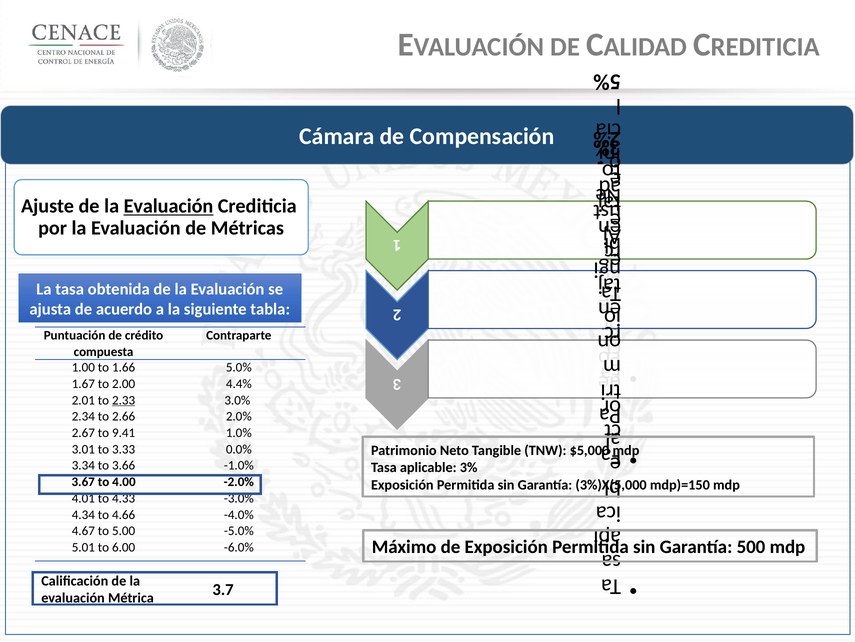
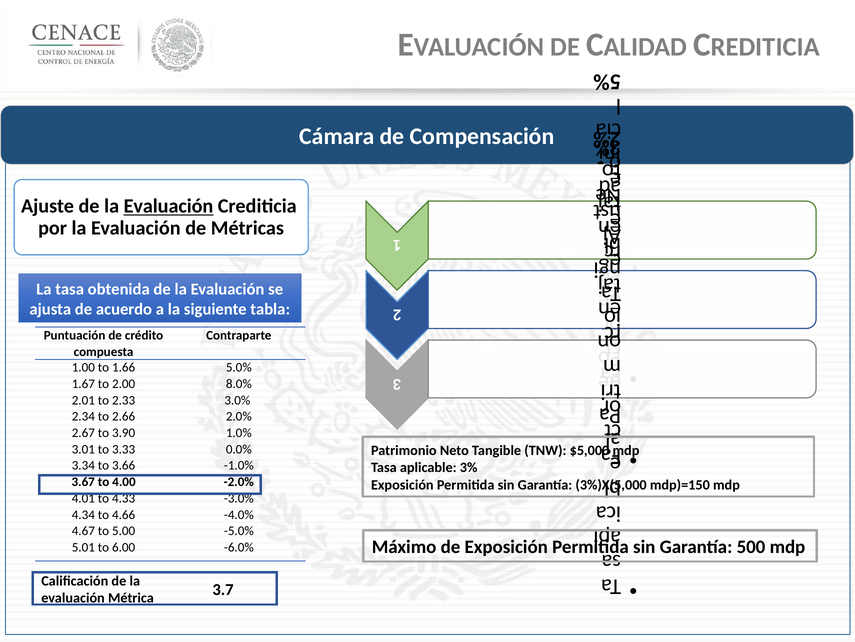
4.4%: 4.4% -> 8.0% (239, 383)
2.33 underline: present -> none (124, 400)
9.41: 9.41 -> 3.90 (124, 432)
